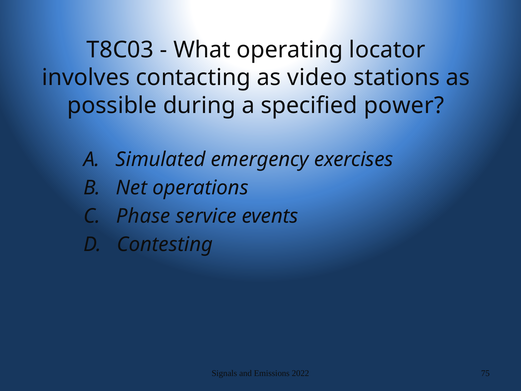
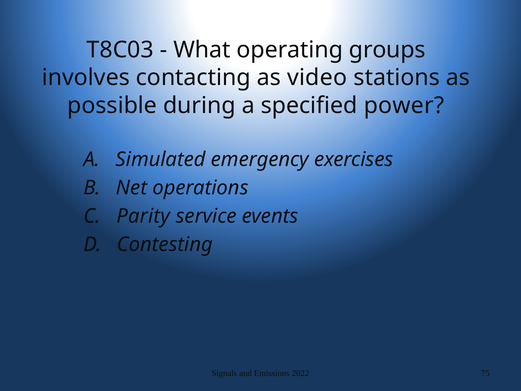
locator: locator -> groups (387, 50)
Phase: Phase -> Parity (143, 216)
